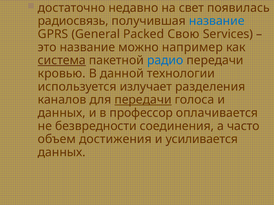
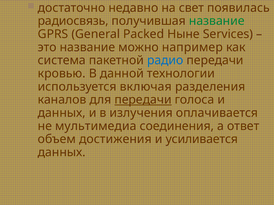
название colour: blue -> green (217, 21)
Свою: Свою -> Ныне (183, 34)
система underline: present -> none (62, 61)
излучает: излучает -> включая (146, 87)
профессор: профессор -> излучения (141, 113)
безвредности: безвредности -> мультимедиа (96, 126)
часто: часто -> ответ (243, 126)
